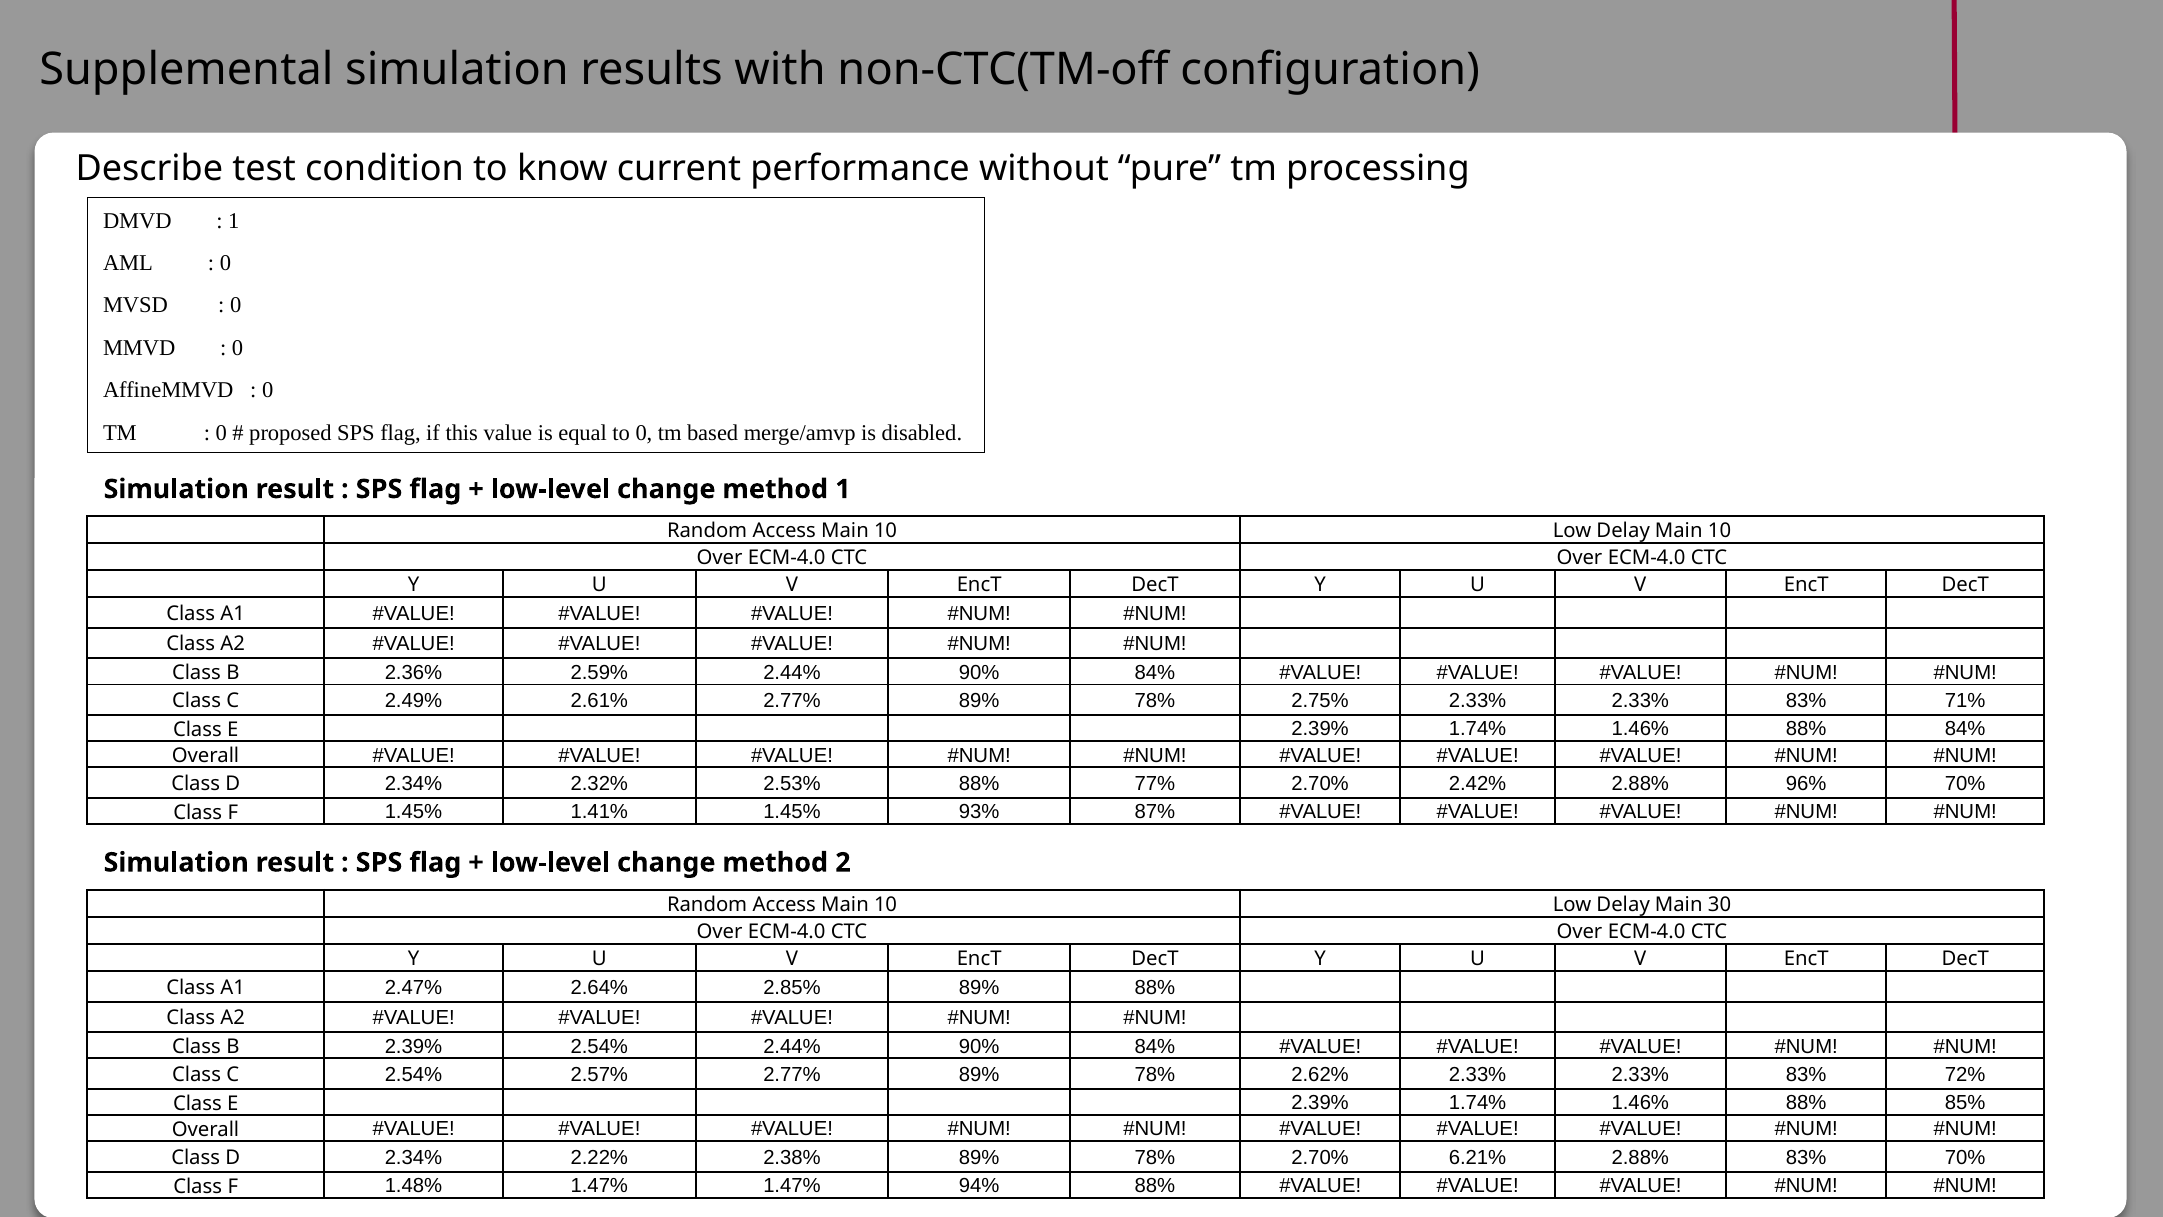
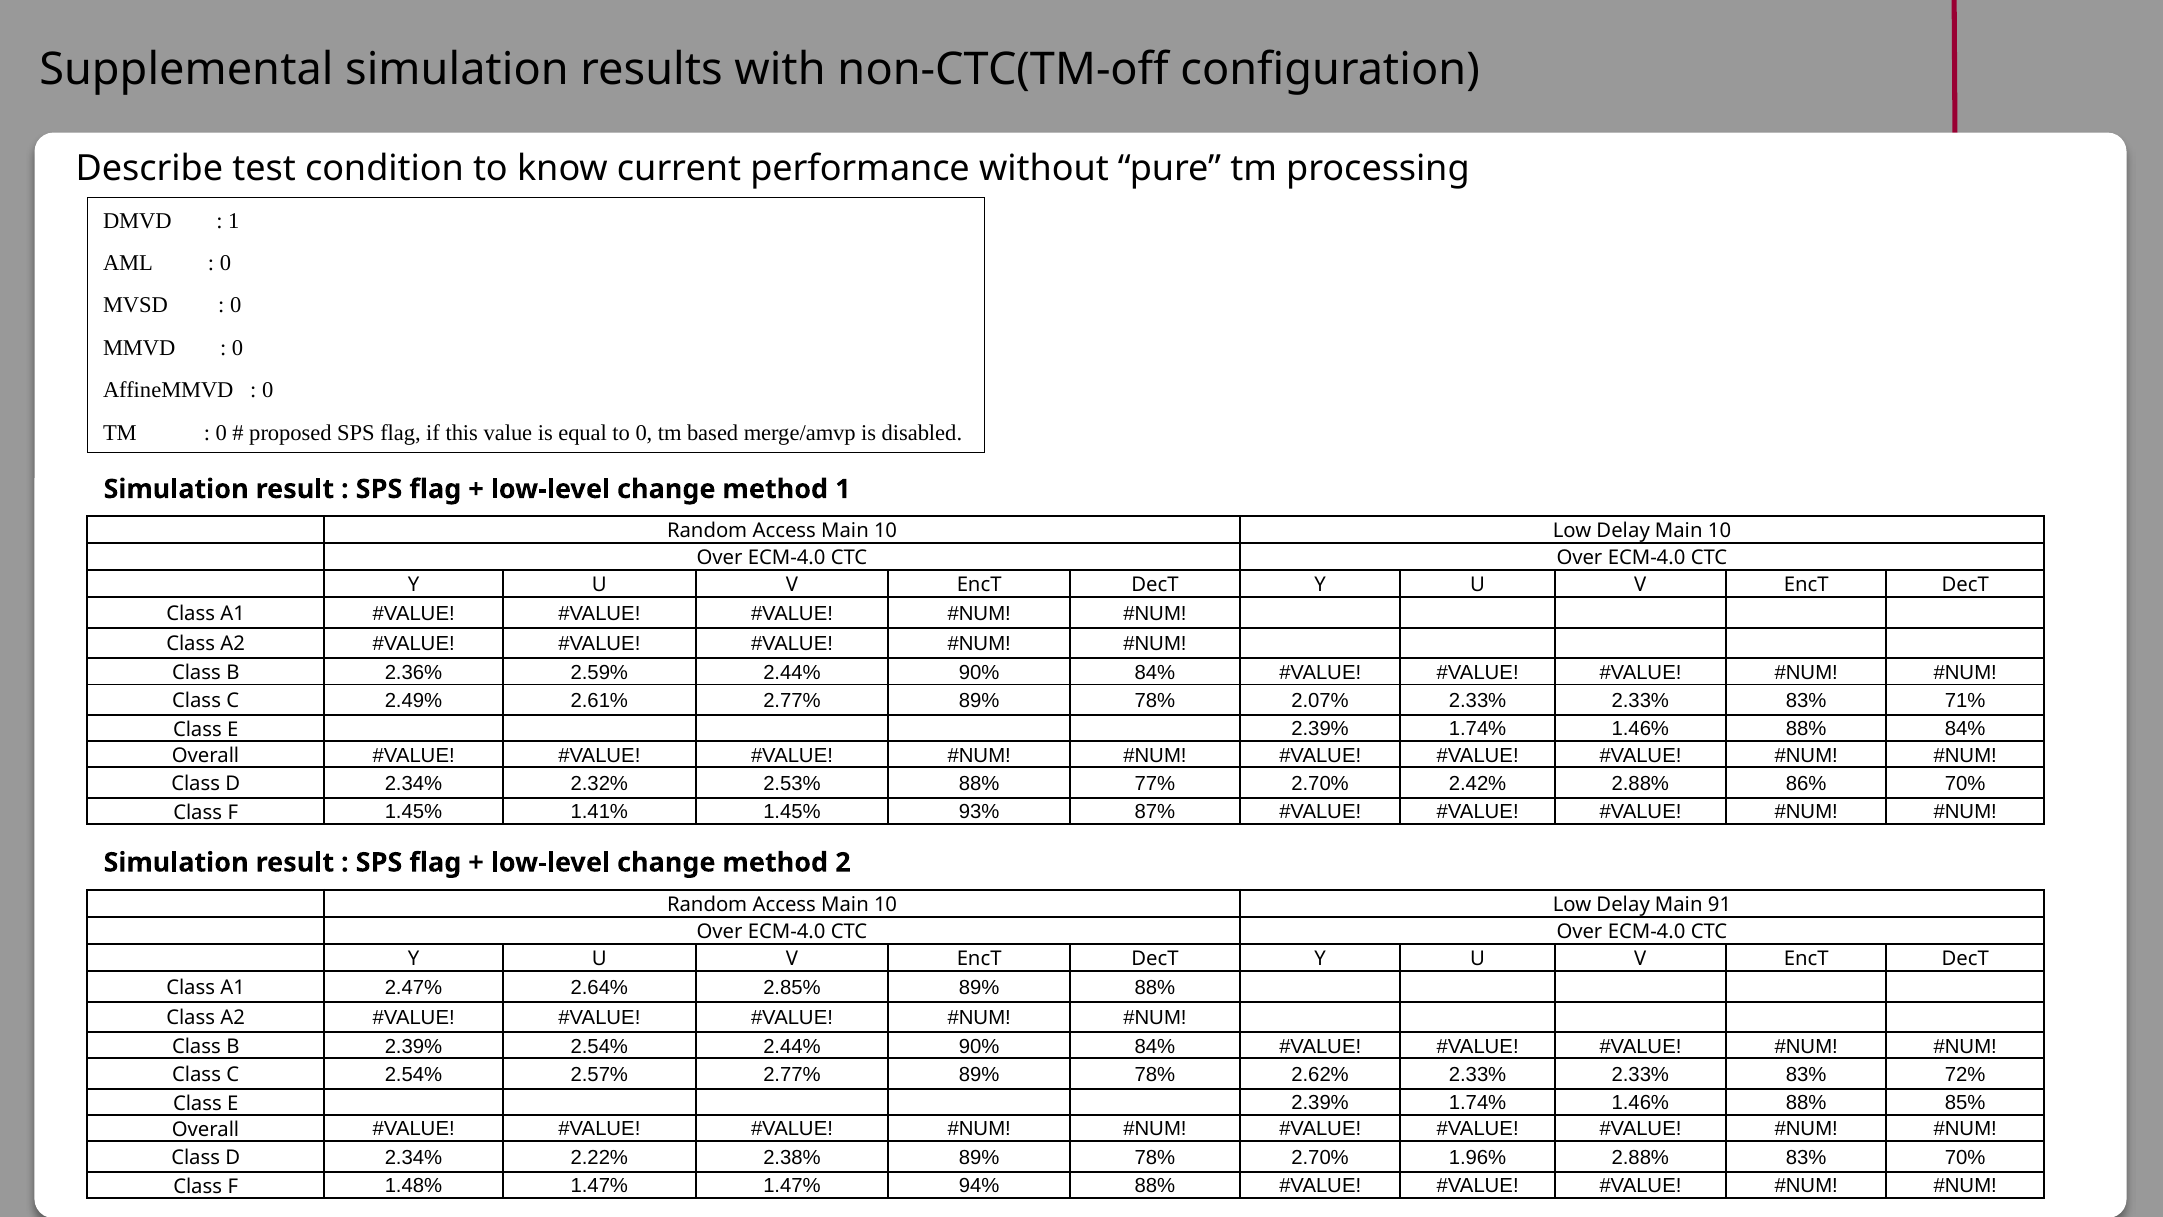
2.75%: 2.75% -> 2.07% (1320, 701)
96%: 96% -> 86% (1806, 783)
30: 30 -> 91 (1720, 905)
6.21%: 6.21% -> 1.96% (1478, 1157)
